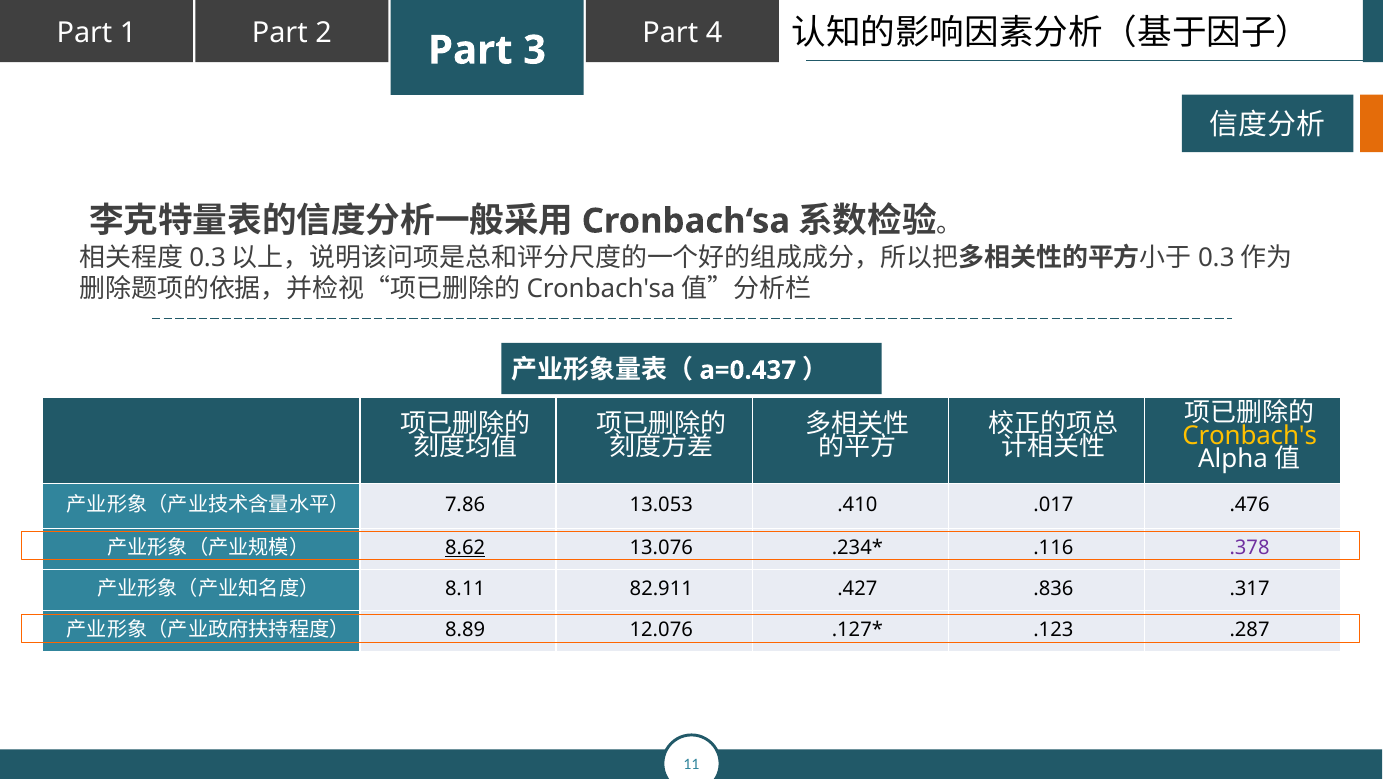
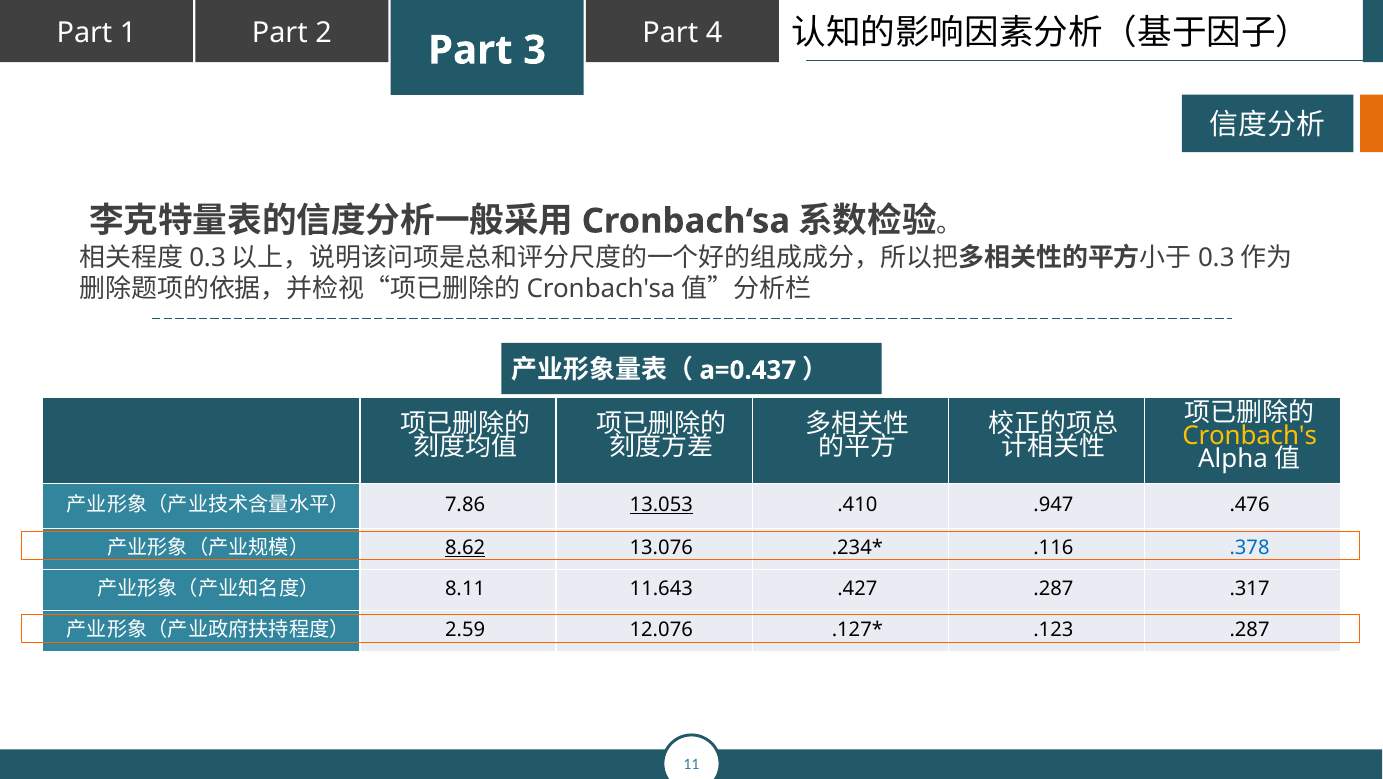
13.053 underline: none -> present (661, 504)
.017: .017 -> .947 (1053, 504)
.378 colour: purple -> blue (1250, 547)
82.911: 82.911 -> 11.643 (661, 588)
.427 .836: .836 -> .287 (1053, 588)
8.89: 8.89 -> 2.59 (465, 629)
